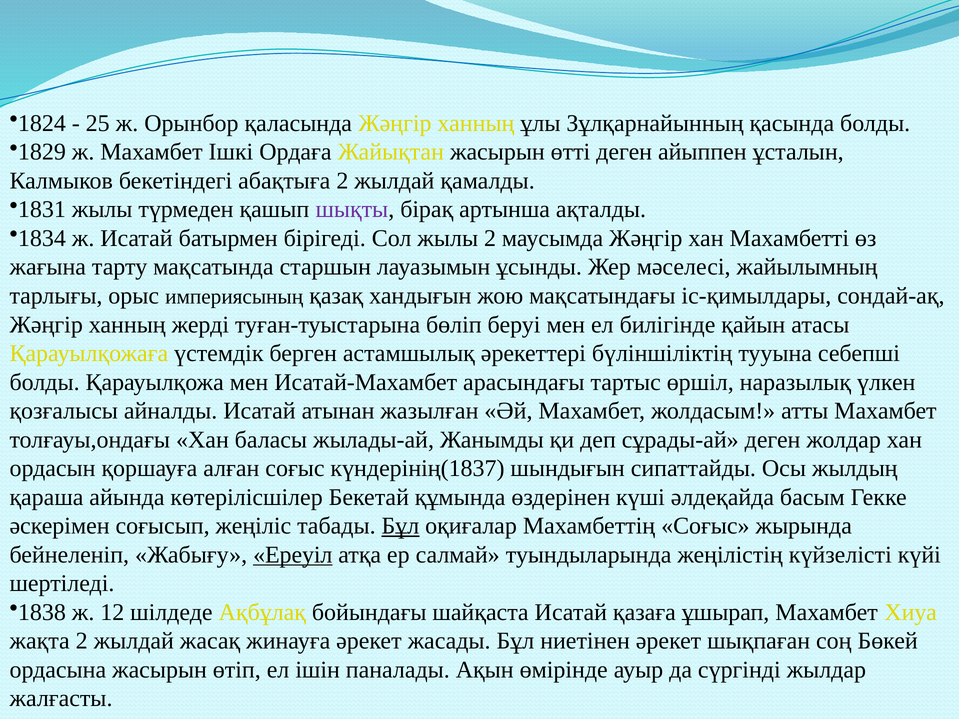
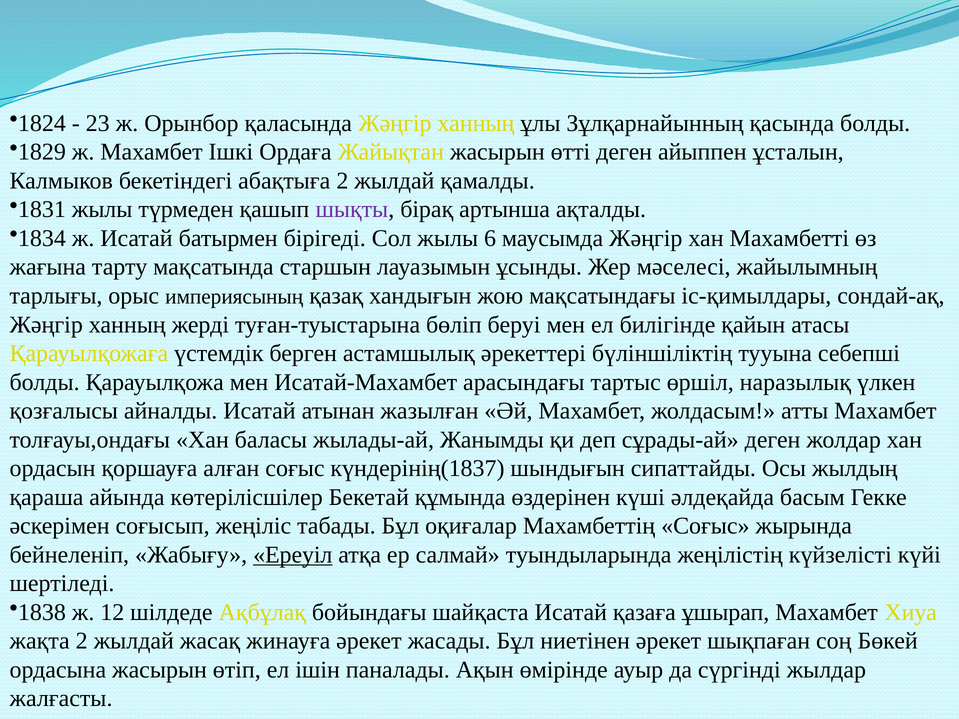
25: 25 -> 23 (98, 123)
жылы 2: 2 -> 6 (490, 238)
Бұл underline: present -> none (400, 526)
